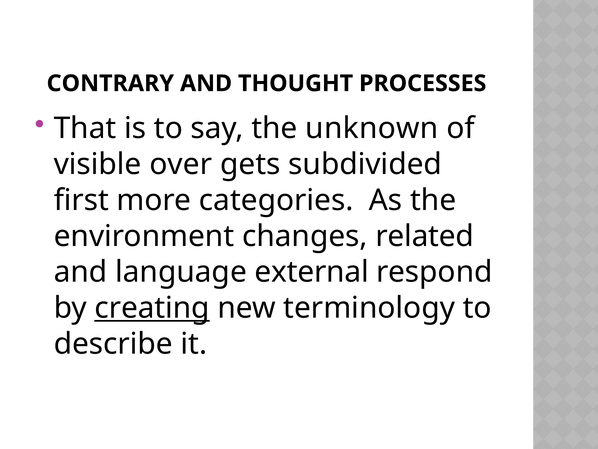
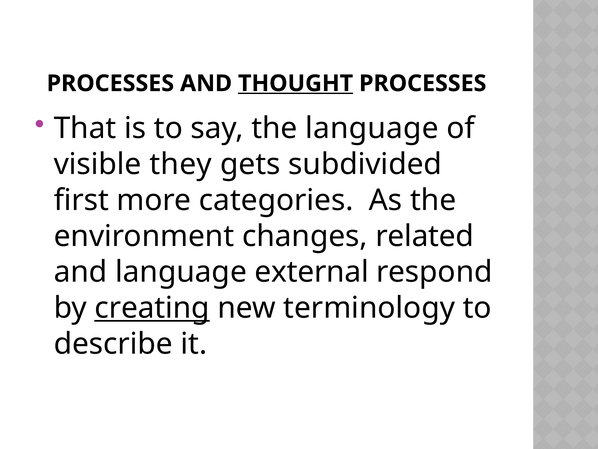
CONTRARY: CONTRARY -> PROCESSES (110, 83)
THOUGHT underline: none -> present (296, 83)
the unknown: unknown -> language (372, 128)
over: over -> they (181, 164)
